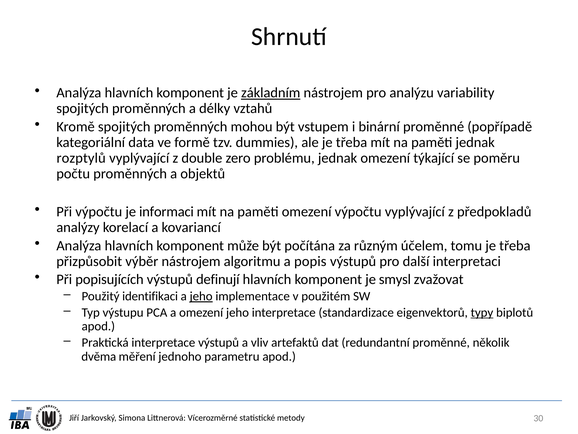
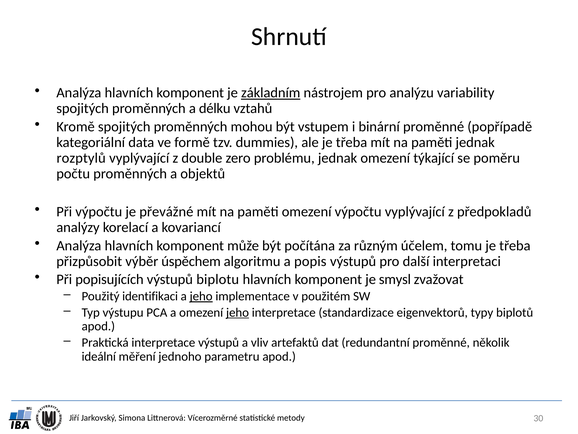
délky: délky -> délku (215, 108)
informaci: informaci -> převážné (166, 212)
výběr nástrojem: nástrojem -> úspěchem (191, 261)
definují: definují -> biplotu (218, 279)
jeho underline: none -> present (237, 312)
typy underline: present -> none (482, 312)
dvěma: dvěma -> ideální (99, 356)
